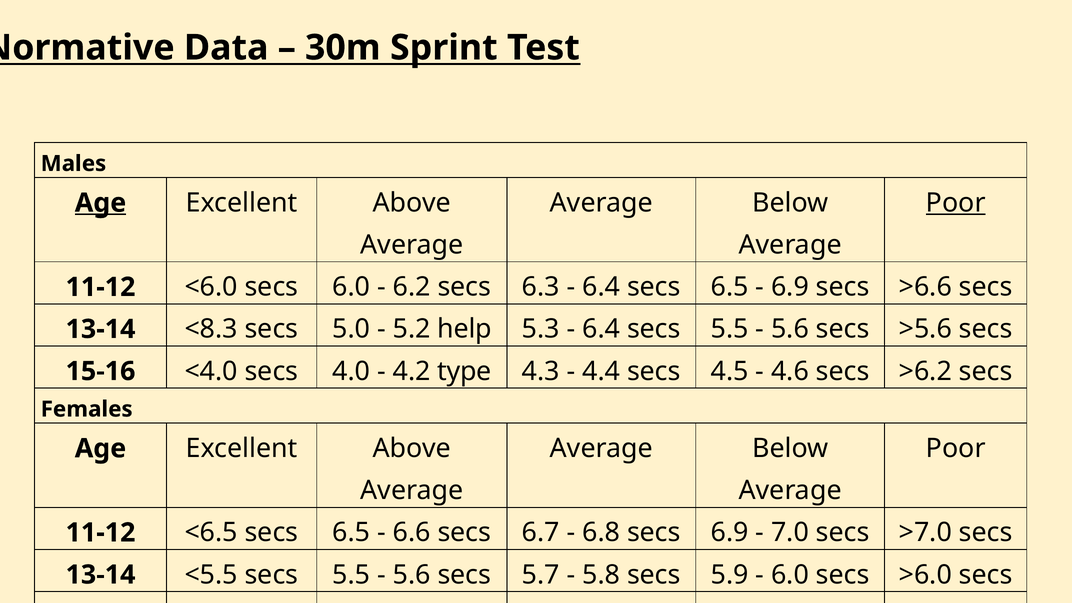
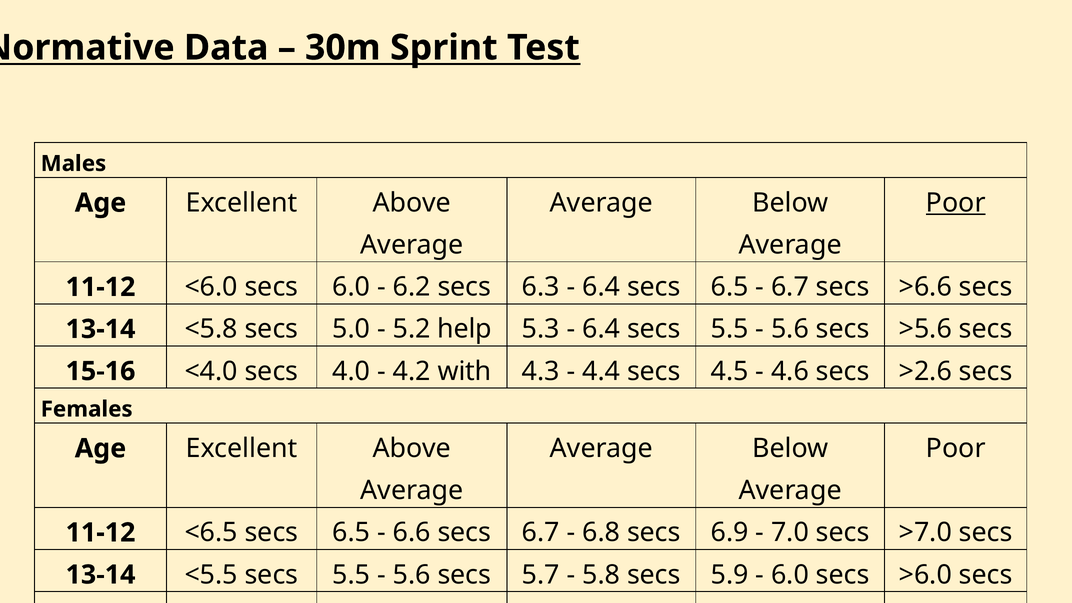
Age underline: present -> none (100, 203)
6.9: 6.9 -> 6.7 (790, 287)
<8.3: <8.3 -> <5.8 (211, 329)
type: type -> with (464, 371)
>6.2: >6.2 -> >2.6 (925, 371)
